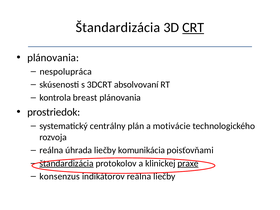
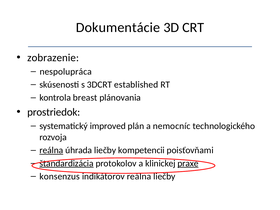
Štandardizácia: Štandardizácia -> Dokumentácie (118, 28)
CRT underline: present -> none (193, 28)
plánovania: plánovania -> zobrazenie (53, 58)
absolvovaní: absolvovaní -> established (136, 85)
centrálny: centrálny -> improved (108, 126)
motivácie: motivácie -> nemocníc (172, 126)
reálna underline: none -> present (51, 150)
komunikácia: komunikácia -> kompetencii (141, 150)
